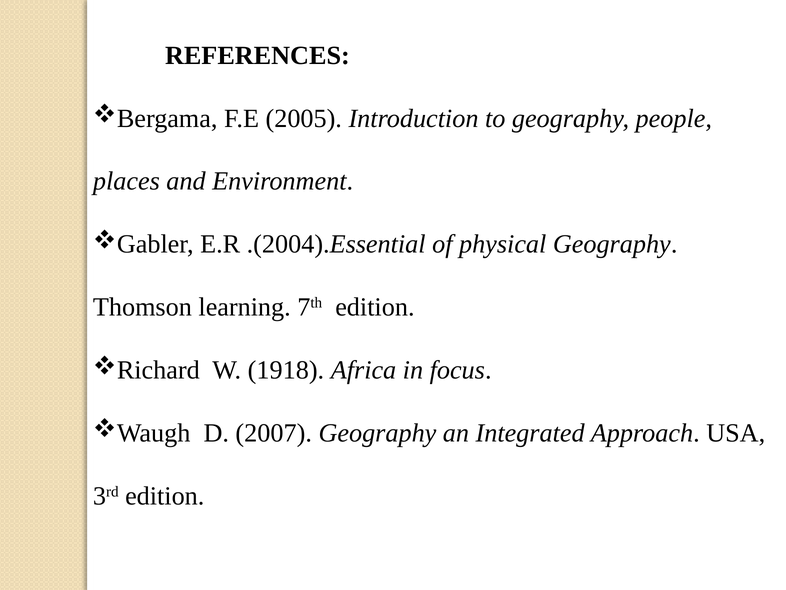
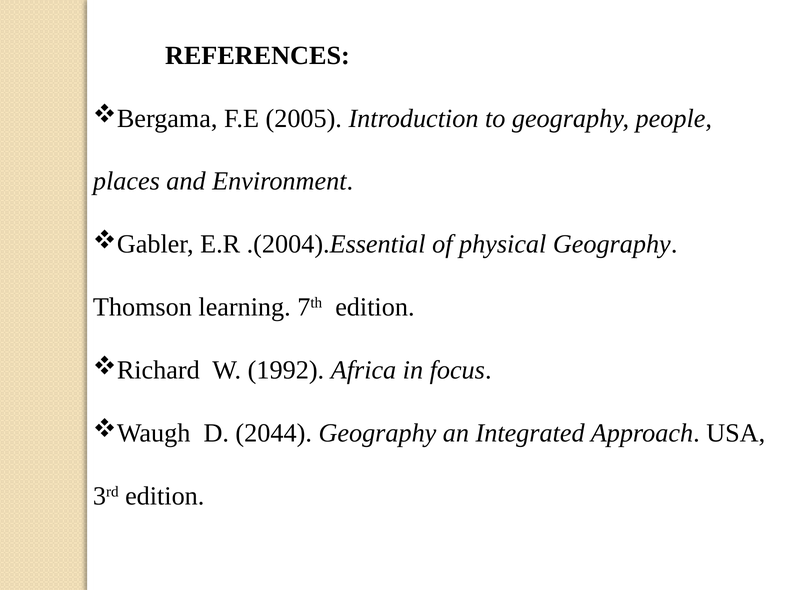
1918: 1918 -> 1992 (286, 370)
2007: 2007 -> 2044 (274, 433)
